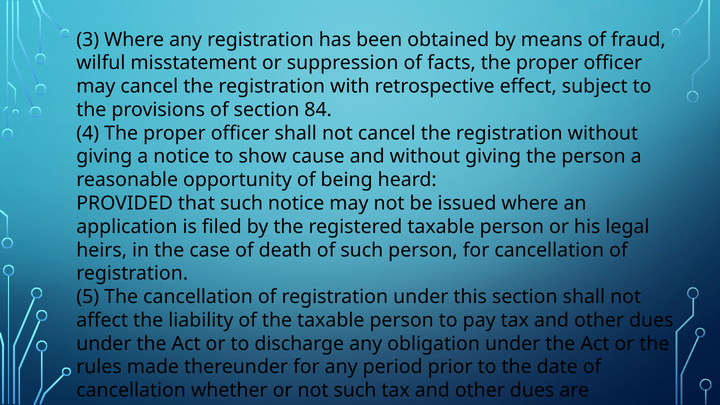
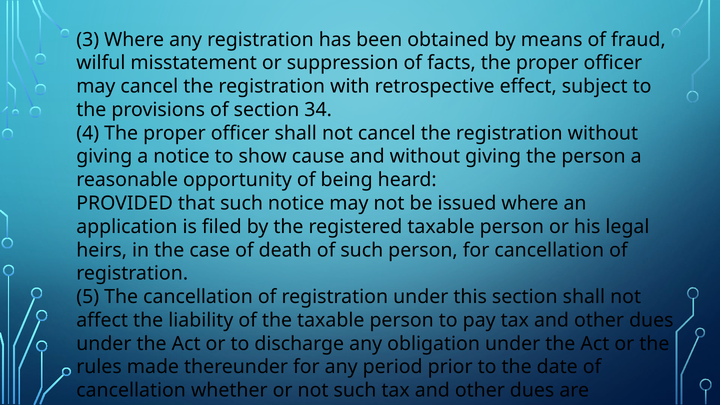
84: 84 -> 34 (318, 110)
